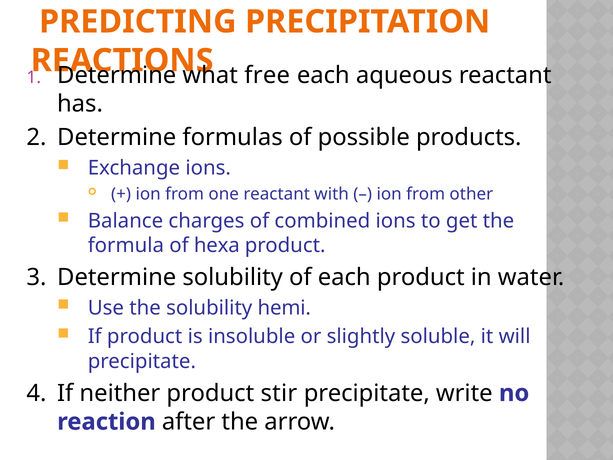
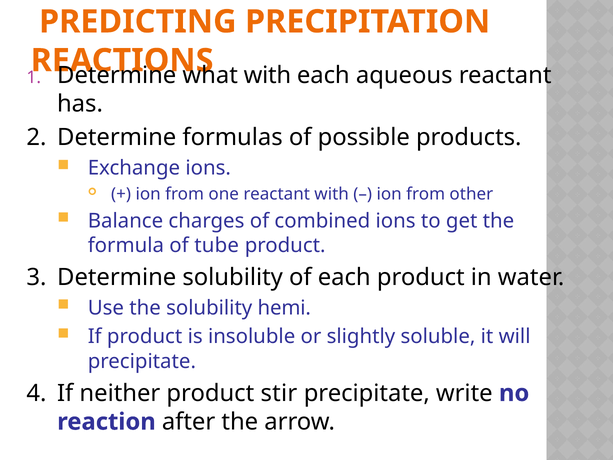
free: free -> with (267, 75)
hexa: hexa -> tube (217, 245)
